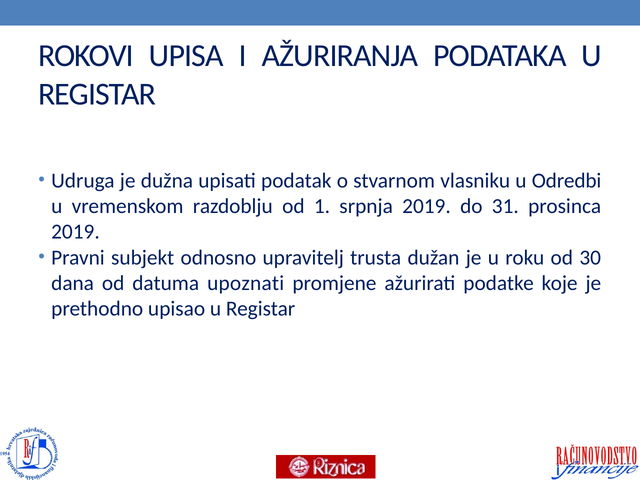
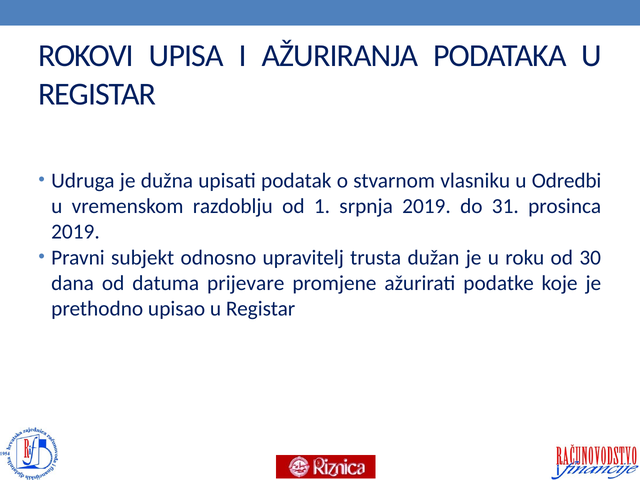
upoznati: upoznati -> prijevare (246, 283)
